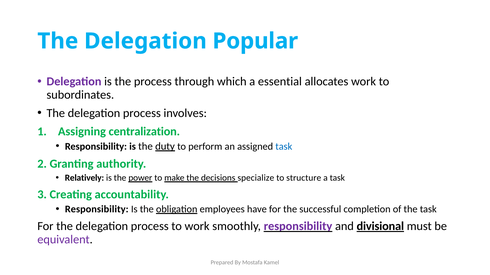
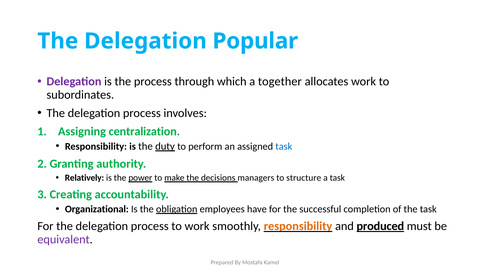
essential: essential -> together (280, 82)
specialize: specialize -> managers (256, 178)
Responsibility: Responsibility -> Organizational (97, 210)
responsibility colour: purple -> orange (298, 227)
divisional: divisional -> produced (380, 227)
